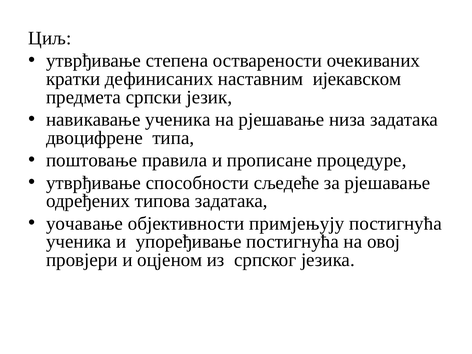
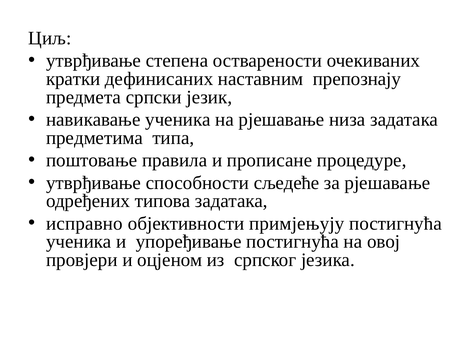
ијекавском: ијекавском -> препознају (357, 79)
двоцифрене: двоцифрене -> предметима (94, 138)
уочавање: уочавање -> исправно (84, 223)
